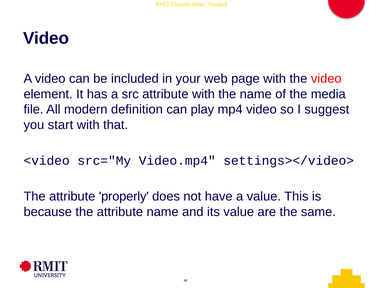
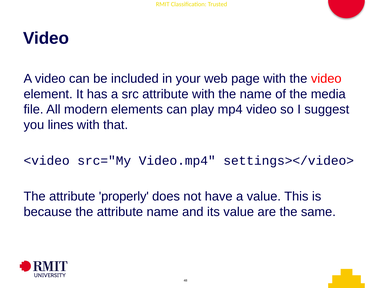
definition: definition -> elements (137, 109)
start: start -> lines (61, 125)
